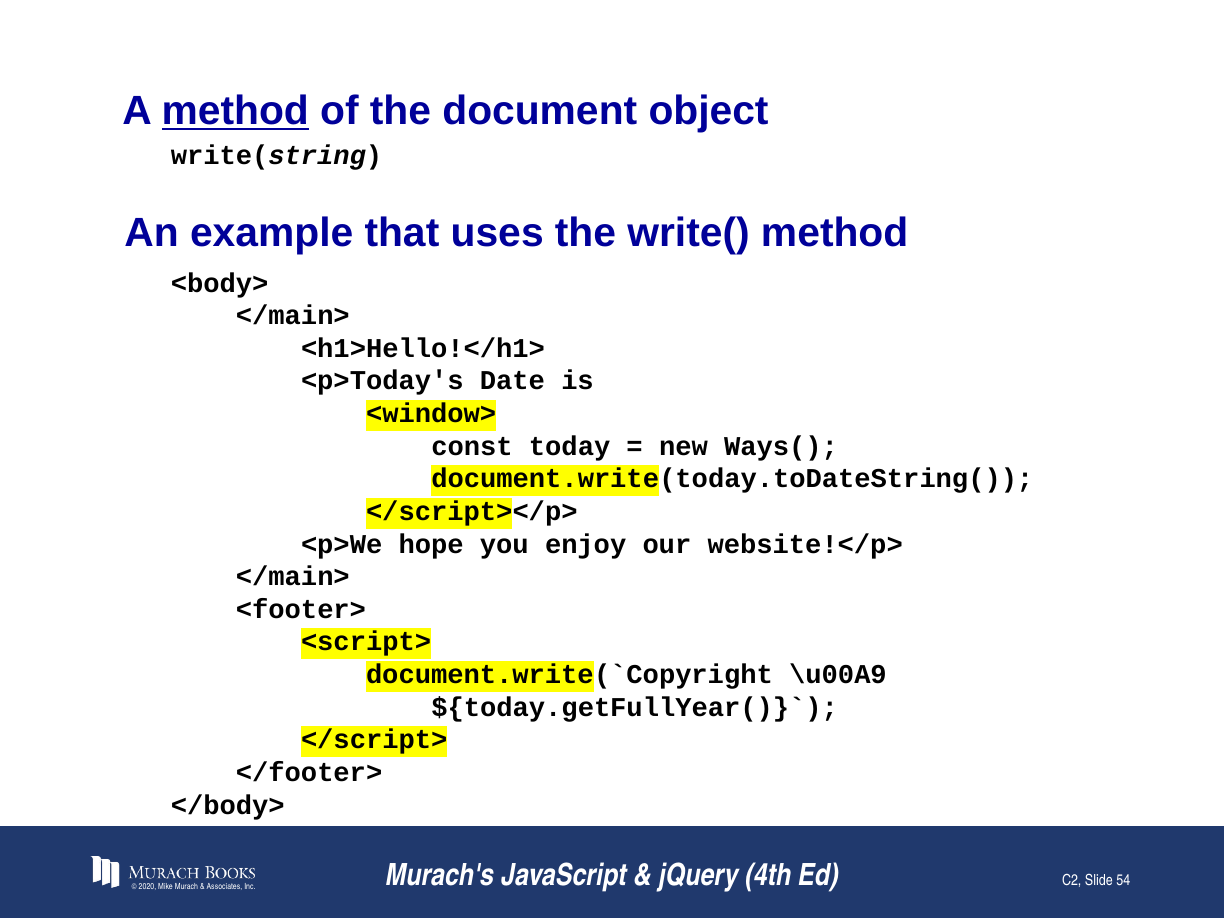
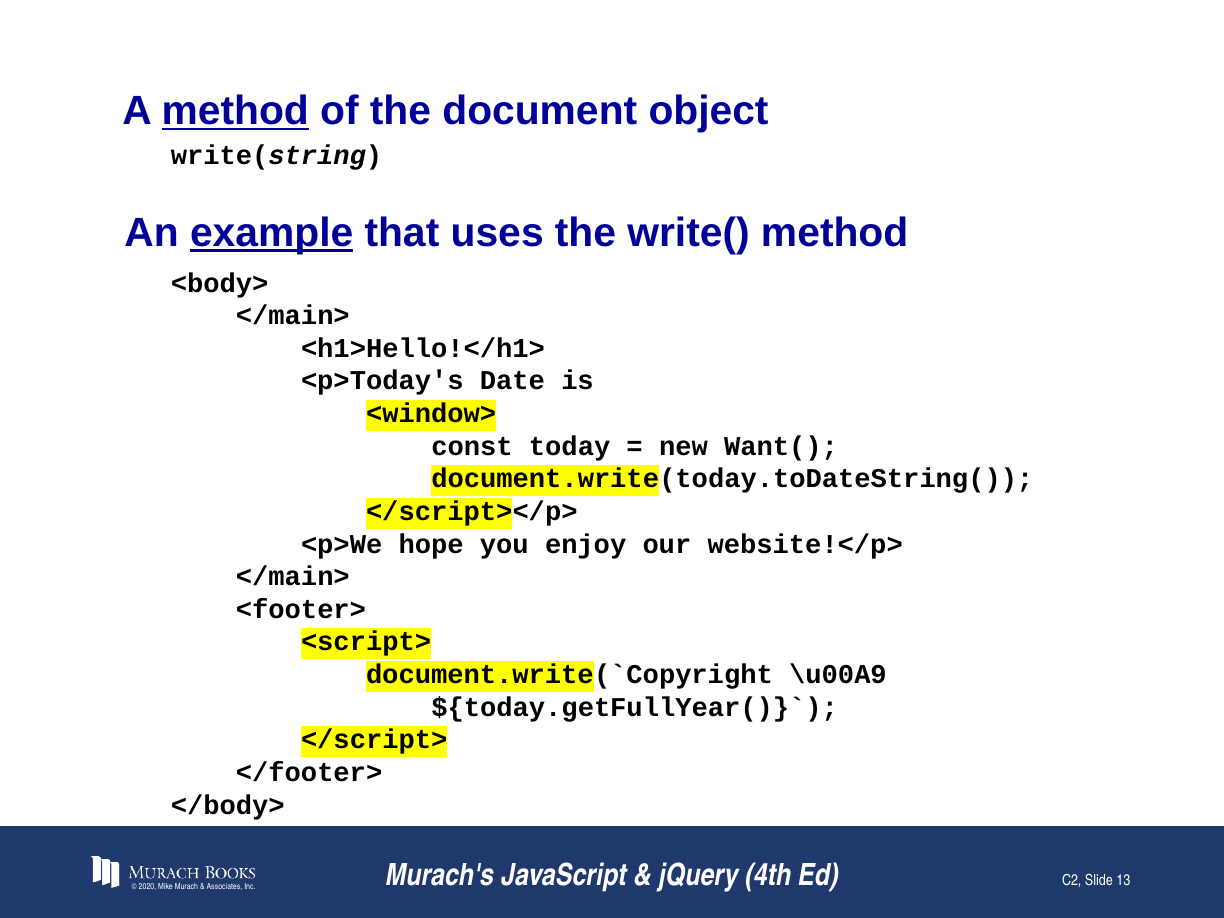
example underline: none -> present (272, 233)
Ways(: Ways( -> Want( (781, 446)
54: 54 -> 13 (1123, 881)
